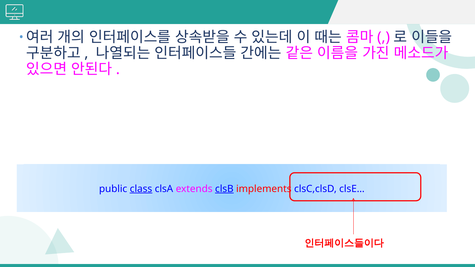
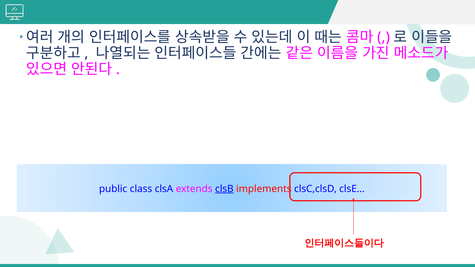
class underline: present -> none (141, 189)
